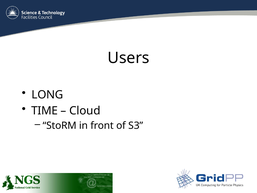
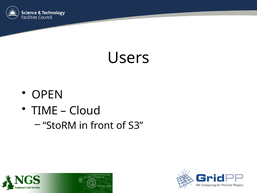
LONG: LONG -> OPEN (47, 95)
